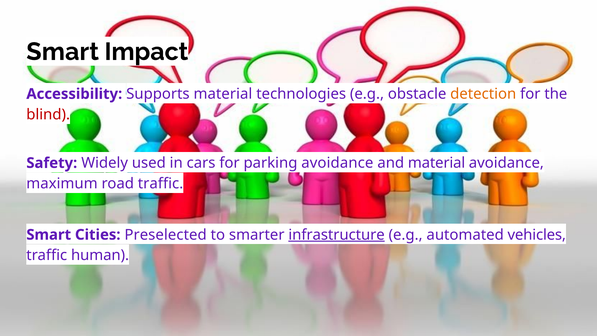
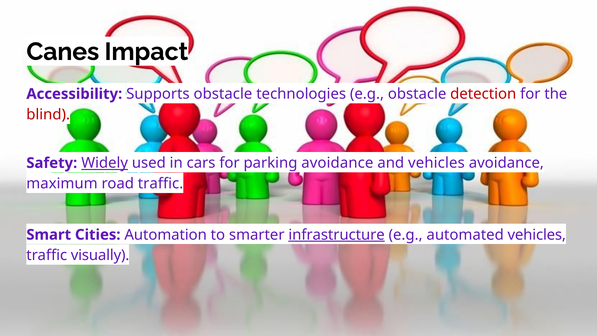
Smart: Smart -> Canes (63, 52)
Supports material: material -> obstacle (223, 94)
detection colour: orange -> red (483, 94)
Widely underline: none -> present (105, 163)
and material: material -> vehicles (436, 163)
Preselected: Preselected -> Automation (166, 235)
human: human -> visually (100, 255)
